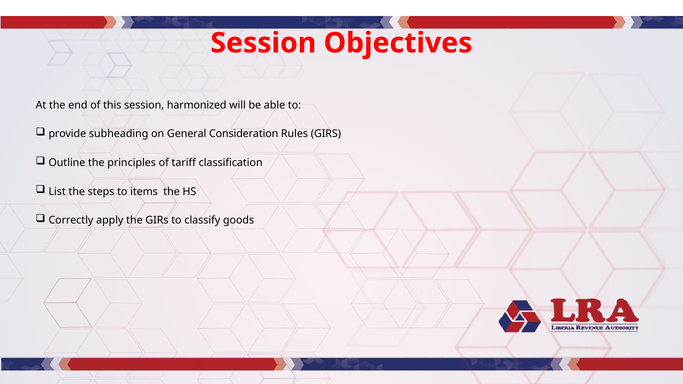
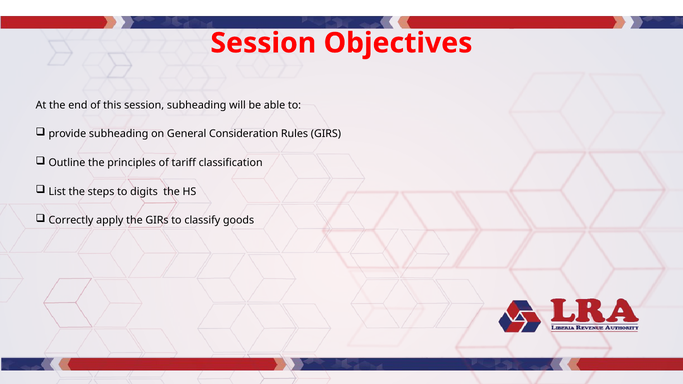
session harmonized: harmonized -> subheading (197, 105)
items: items -> digits (144, 192)
